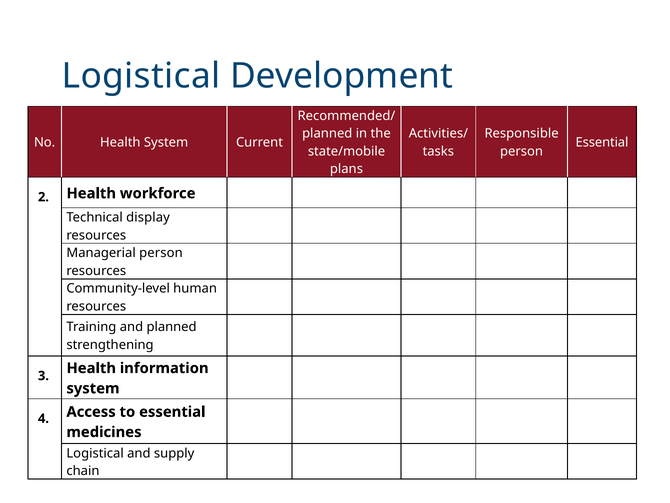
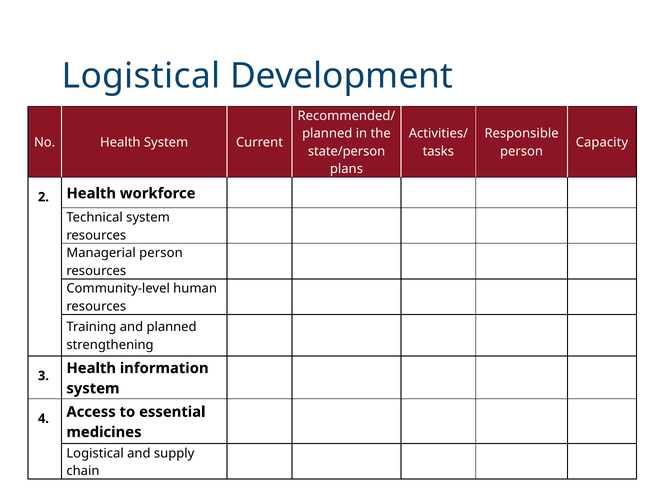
Essential: Essential -> Capacity (602, 142)
state/mobile: state/mobile -> state/person (347, 151)
Technical display: display -> system (148, 217)
